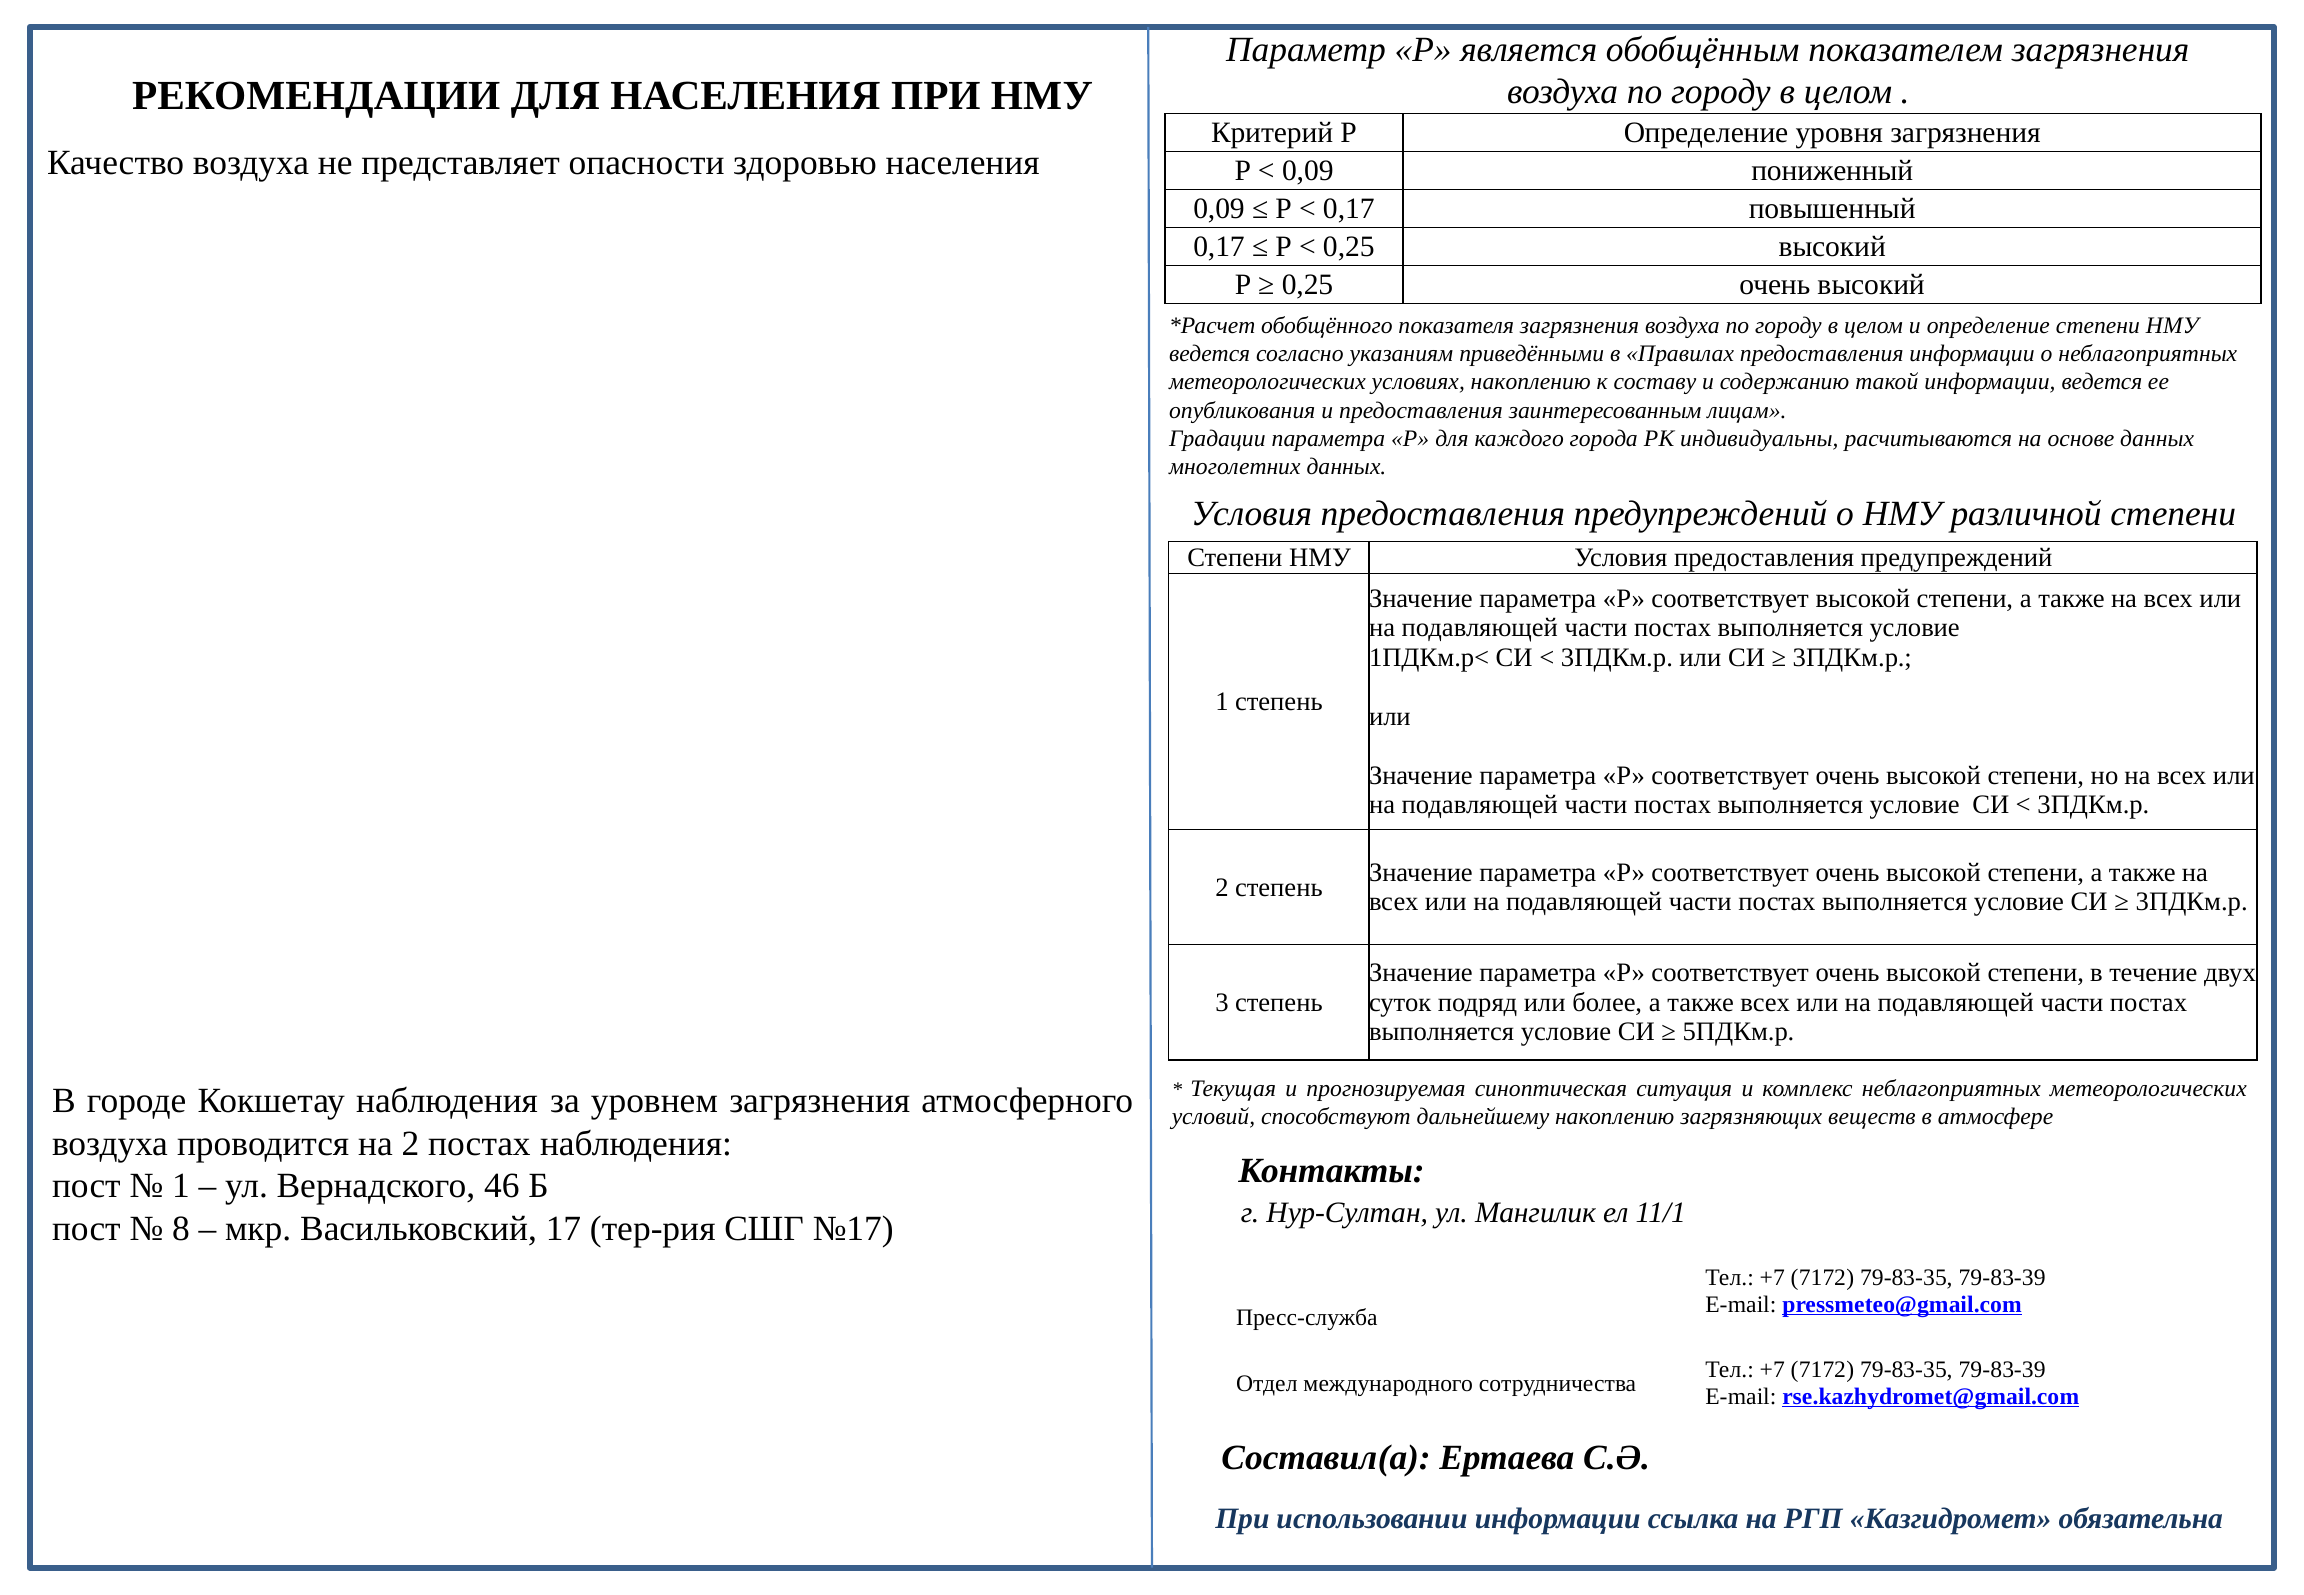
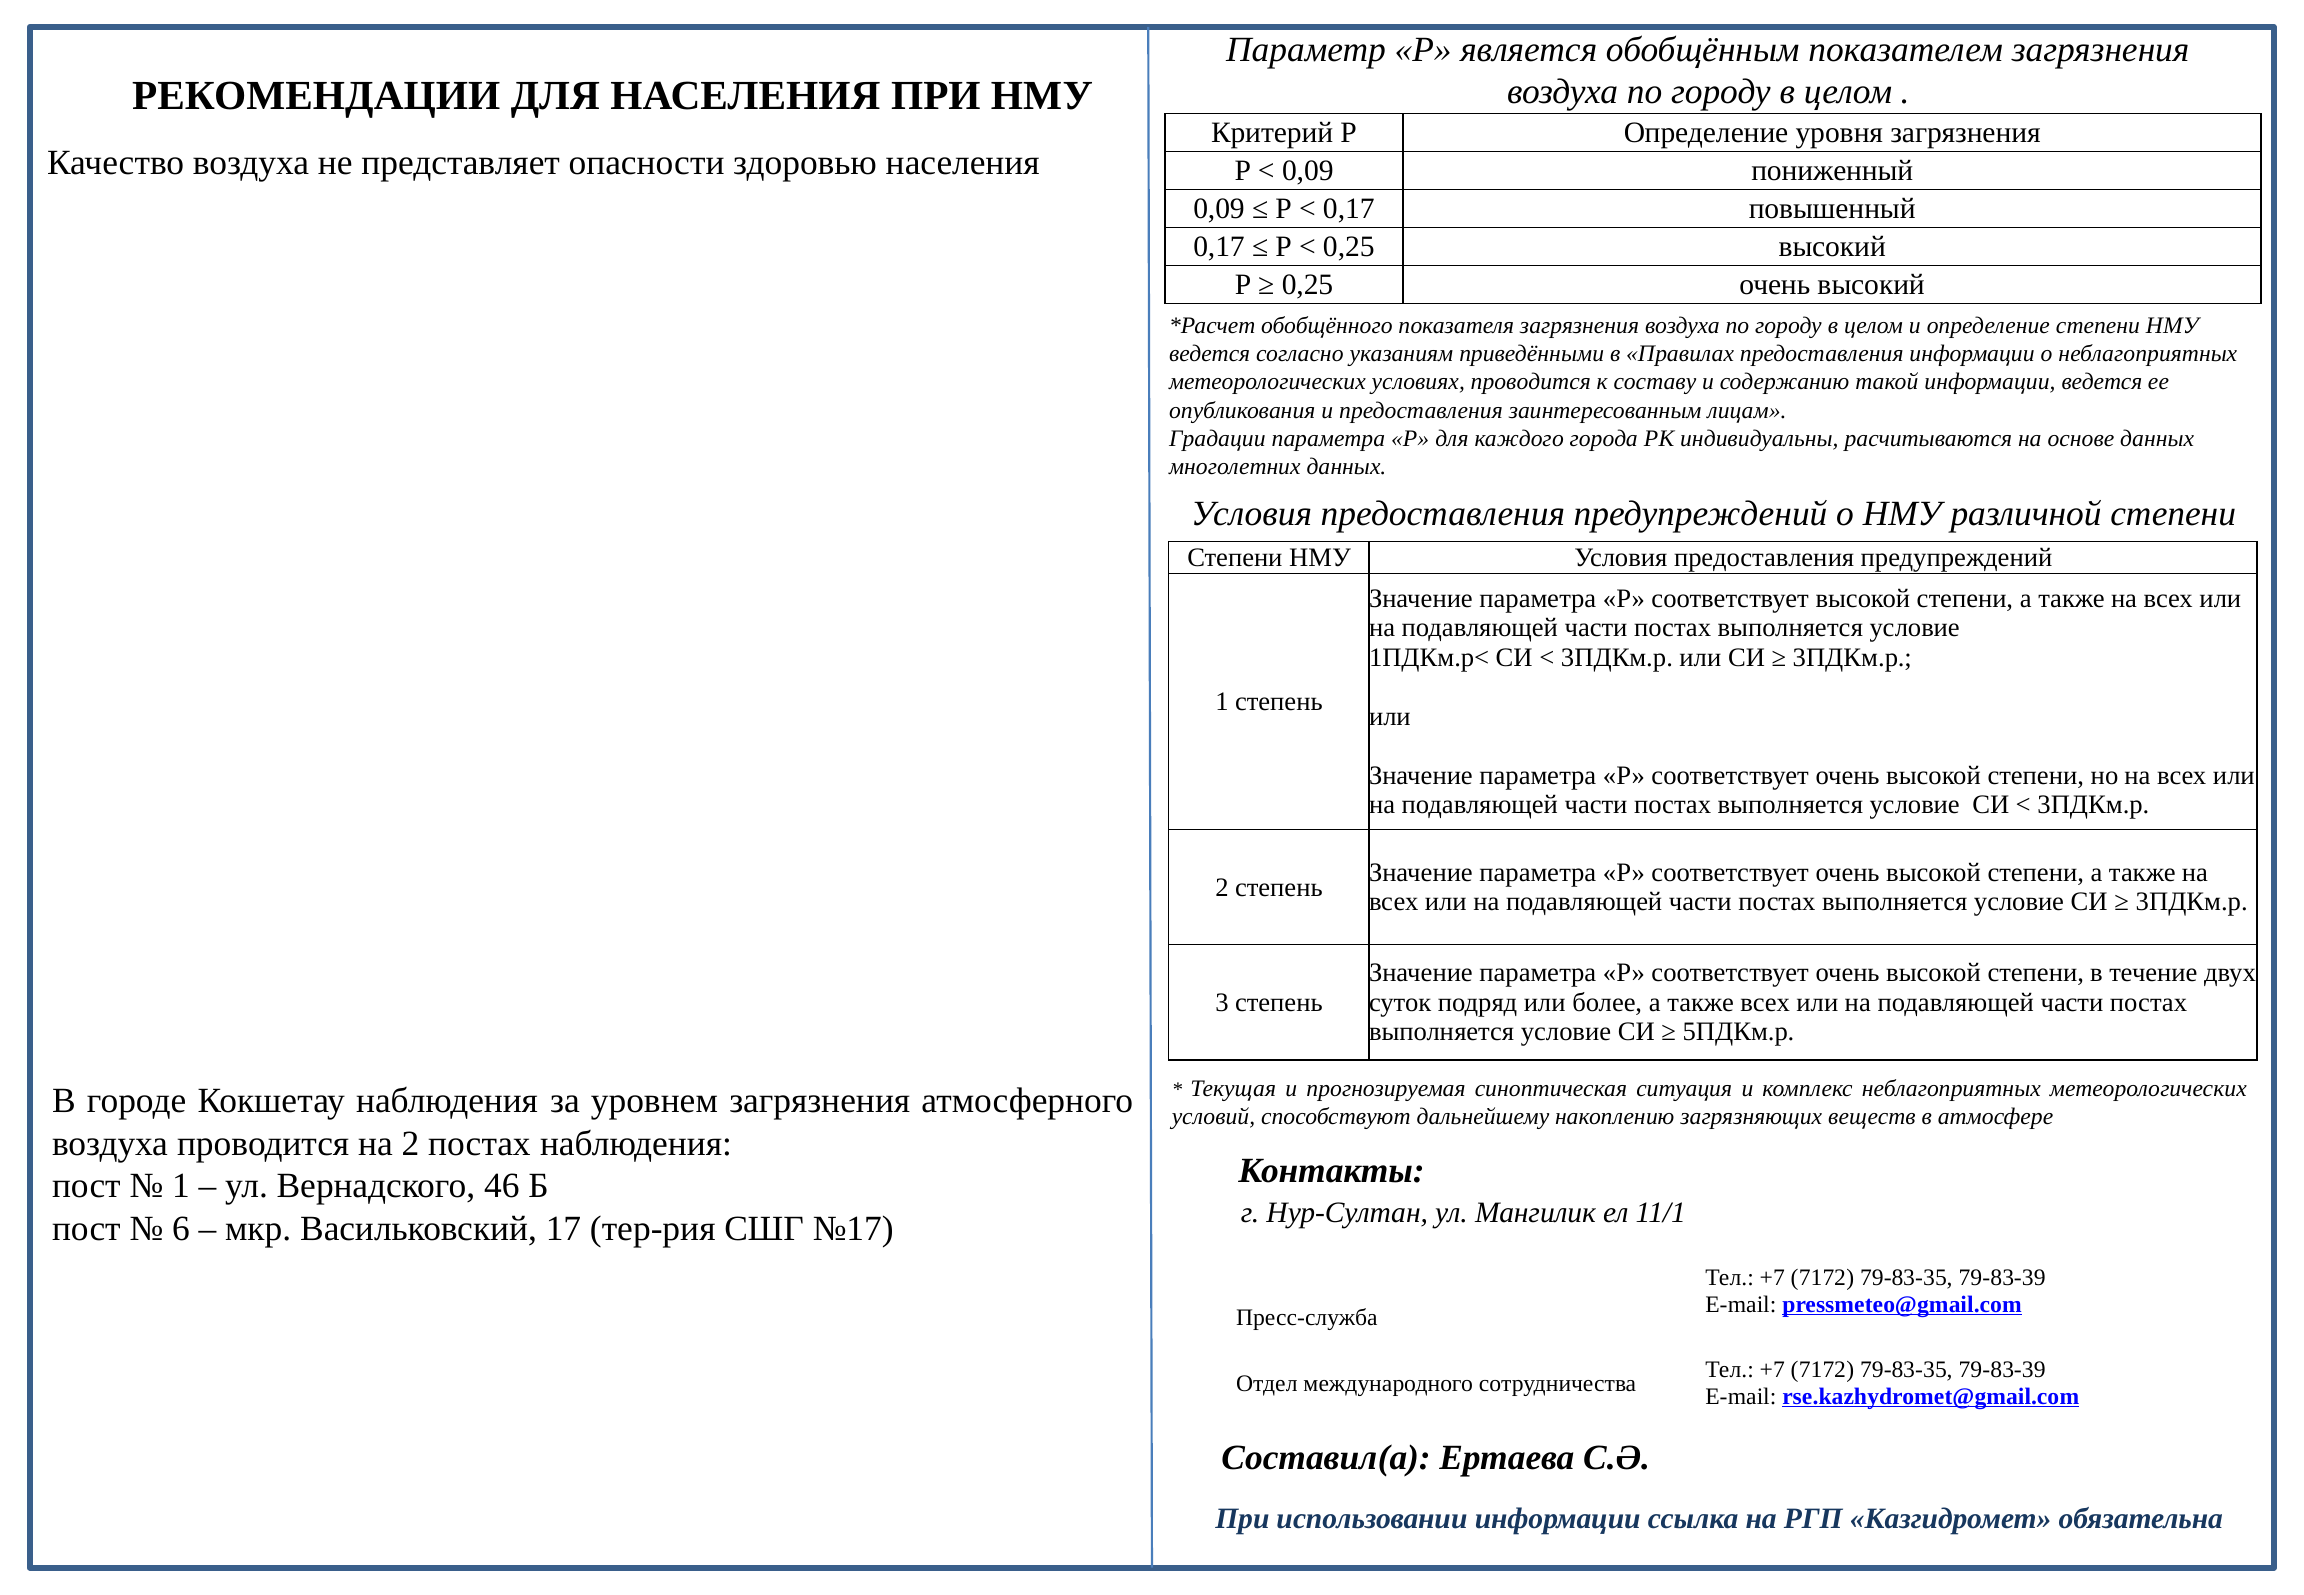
условиях накоплению: накоплению -> проводится (1531, 382)
8: 8 -> 6 (181, 1229)
